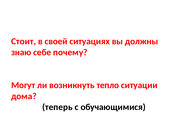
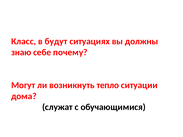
Стоит: Стоит -> Класс (24, 41)
своей: своей -> будут (56, 41)
теперь: теперь -> служат (57, 107)
